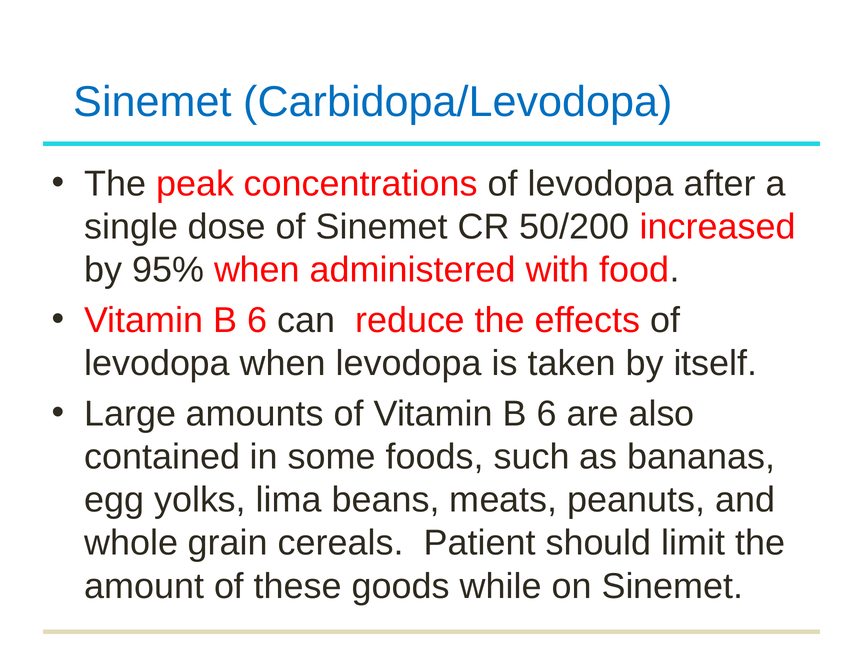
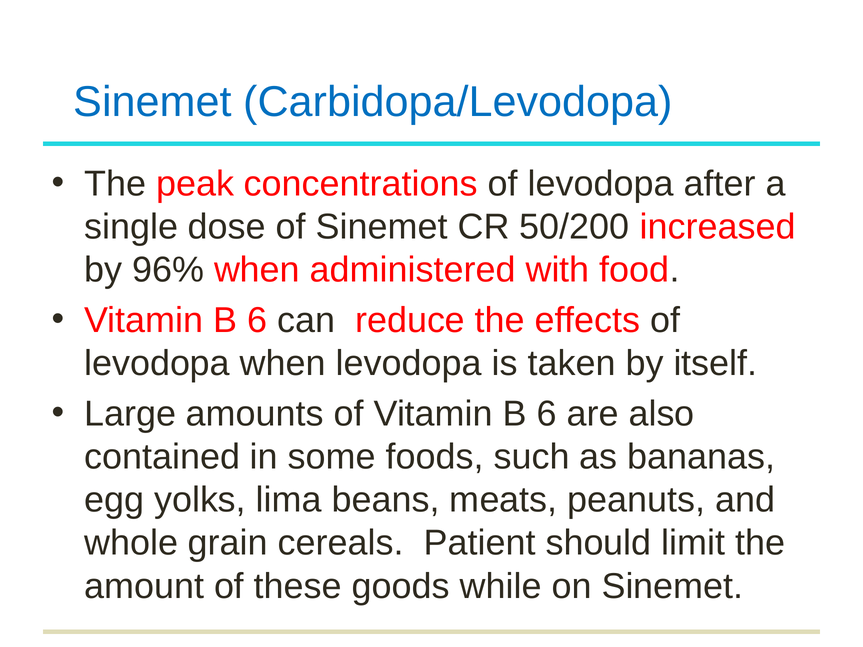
95%: 95% -> 96% (168, 270)
